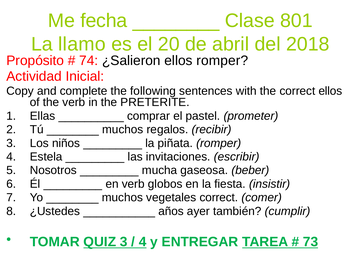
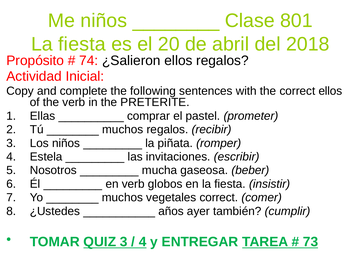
Me fecha: fecha -> niños (104, 21)
llamo: llamo -> fiesta (82, 44)
ellos romper: romper -> regalos (222, 61)
